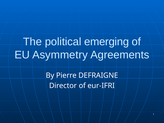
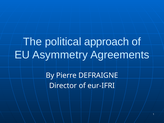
emerging: emerging -> approach (107, 42)
